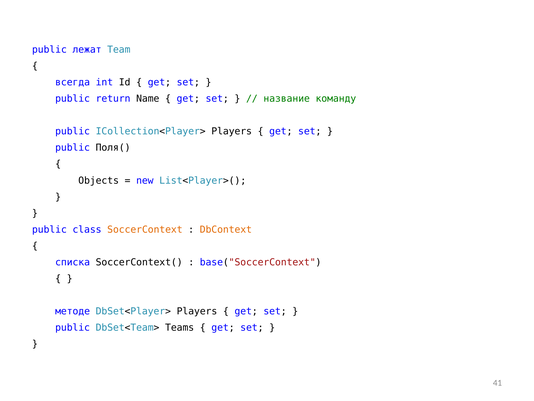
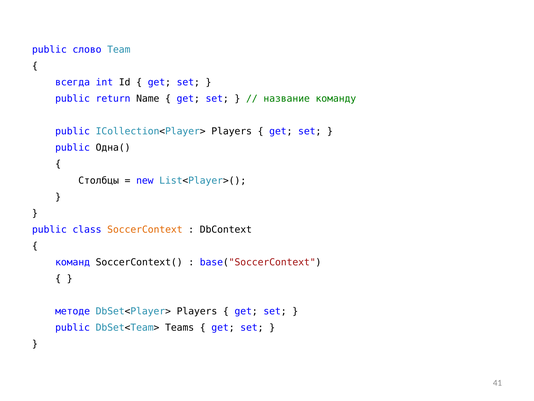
лежат: лежат -> слово (87, 50)
Поля(: Поля( -> Одна( (113, 148)
Objects: Objects -> Столбцы (99, 180)
DbContext colour: orange -> black (226, 229)
списка: списка -> команд (73, 262)
